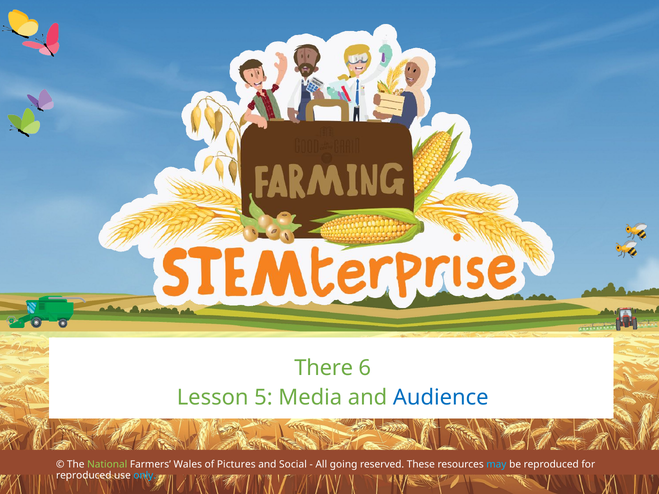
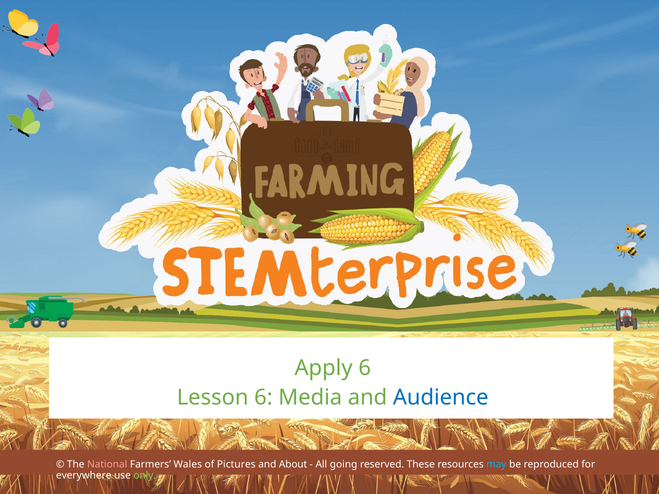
There: There -> Apply (324, 368)
Lesson 5: 5 -> 6 (263, 398)
National colour: light green -> pink (107, 465)
Social: Social -> About (293, 465)
reproduced: reproduced -> everywhere (84, 476)
only colour: light blue -> light green (145, 476)
